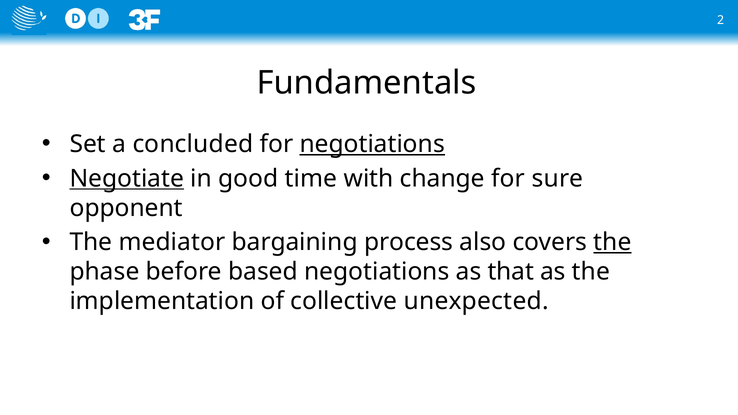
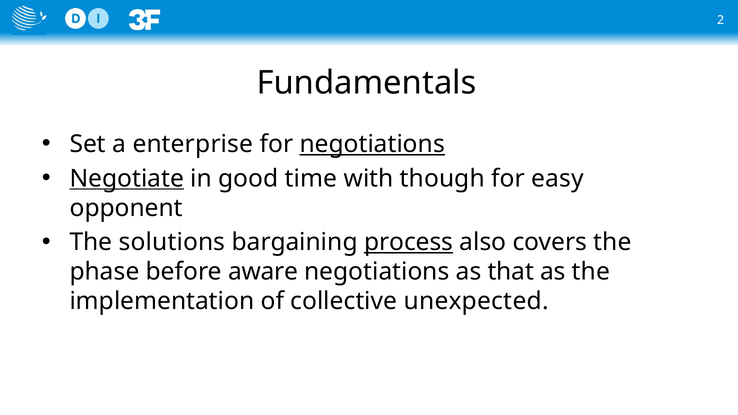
concluded: concluded -> enterprise (193, 144)
change: change -> though (442, 178)
sure: sure -> easy (557, 178)
mediator: mediator -> solutions (172, 242)
process underline: none -> present (409, 242)
the underline: present -> none (612, 242)
based: based -> aware (263, 272)
